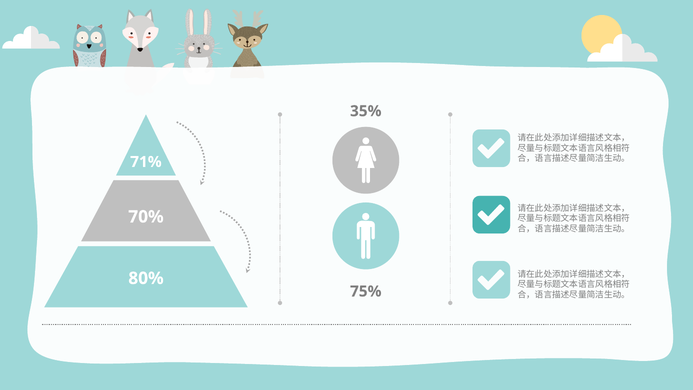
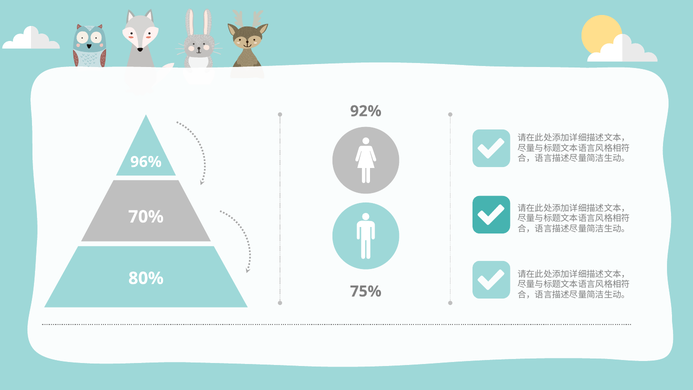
35%: 35% -> 92% (366, 111)
71%: 71% -> 96% (146, 162)
